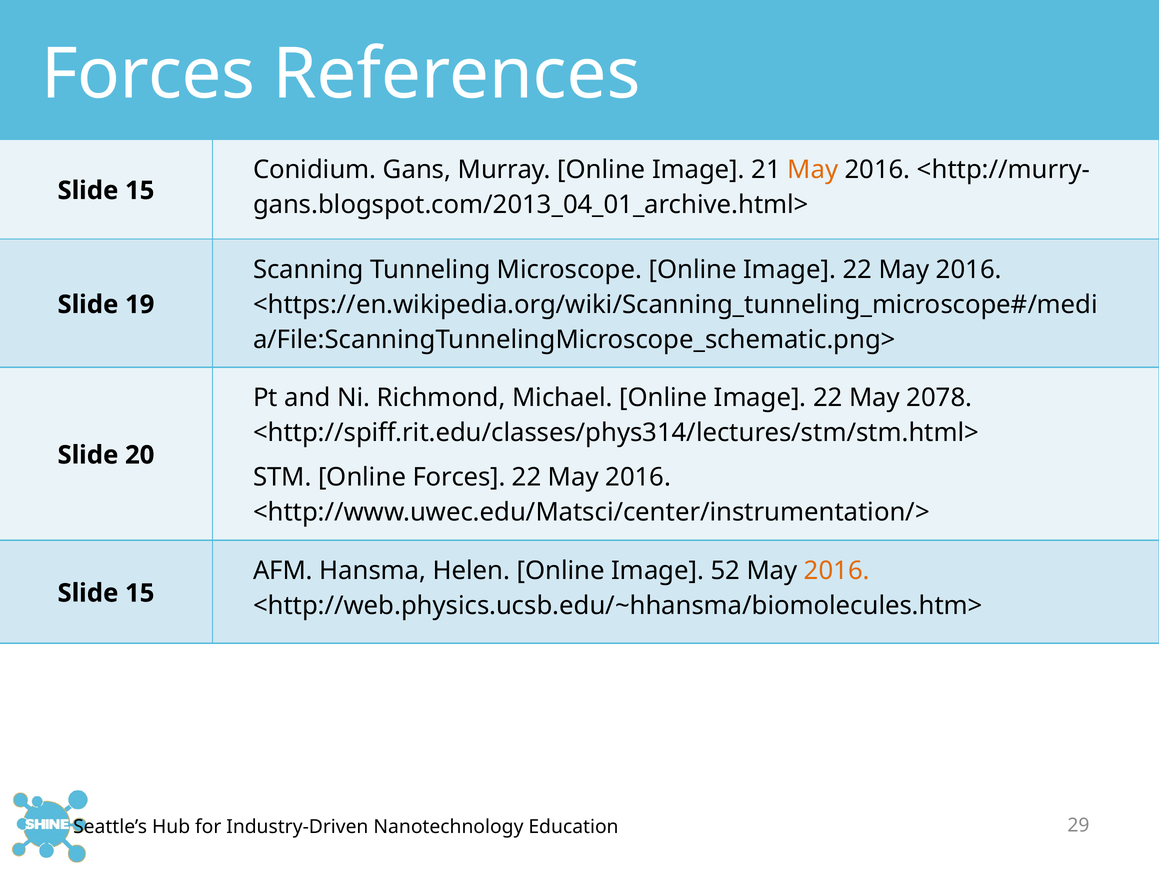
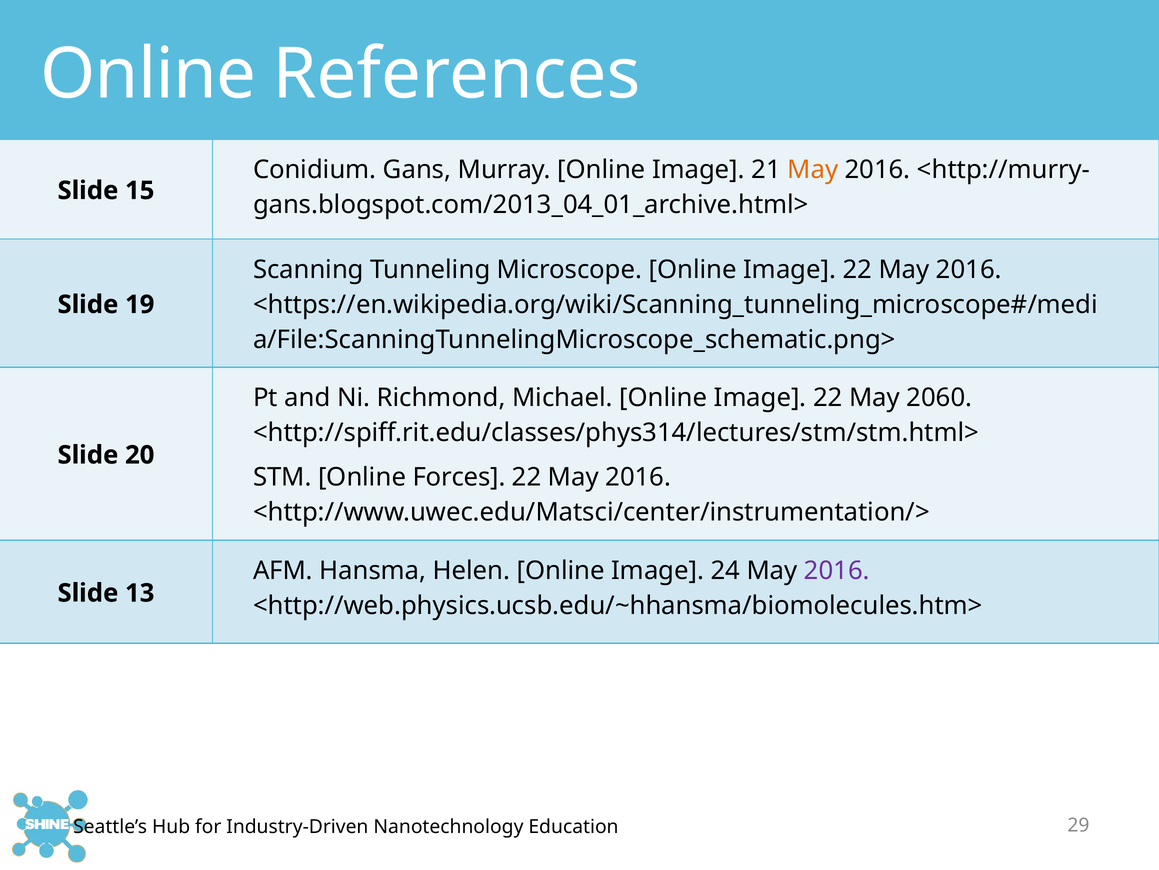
Forces: Forces -> Online (148, 74)
2078: 2078 -> 2060 (939, 397)
52: 52 -> 24 (725, 570)
2016 colour: orange -> purple (837, 570)
15: 15 -> 13 (140, 593)
